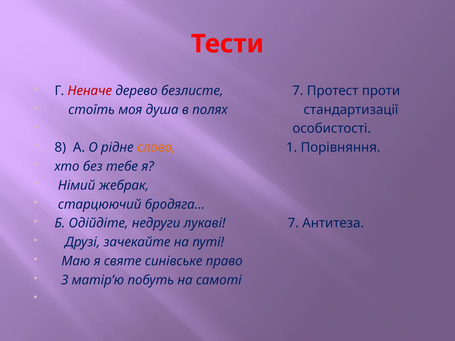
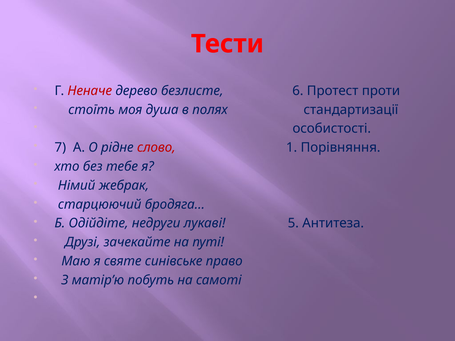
безлисте 7: 7 -> 6 (298, 91)
8: 8 -> 7 (60, 148)
слово colour: orange -> red (156, 148)
лукаві 7: 7 -> 5 (293, 223)
